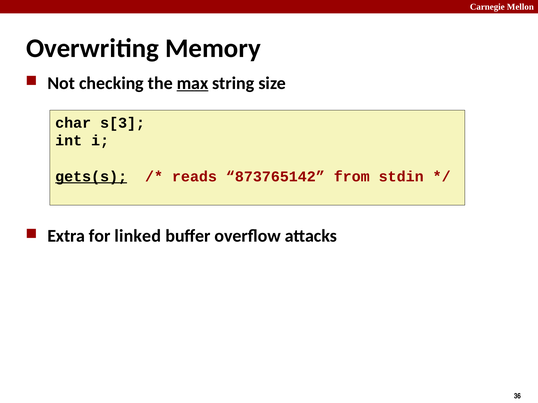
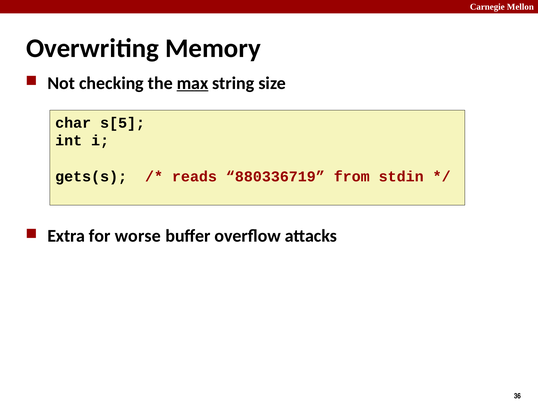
s[3: s[3 -> s[5 (123, 123)
gets(s underline: present -> none (91, 177)
873765142: 873765142 -> 880336719 (275, 177)
linked: linked -> worse (138, 236)
